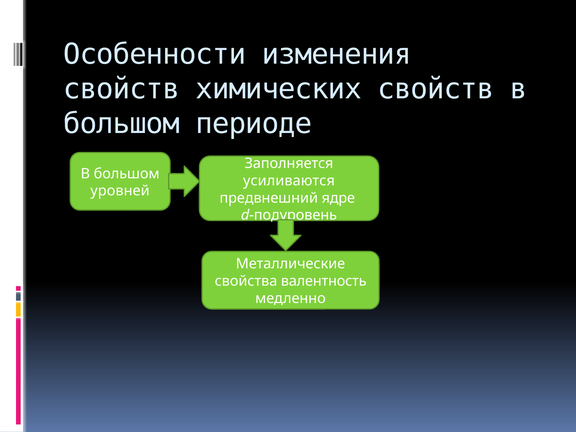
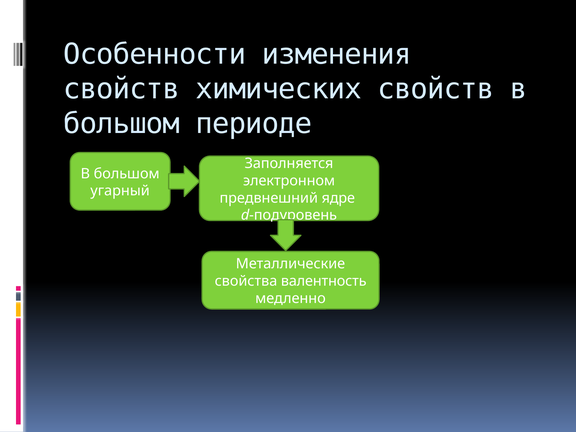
усиливаются: усиливаются -> электронном (289, 181)
уровней: уровней -> угарный (120, 191)
